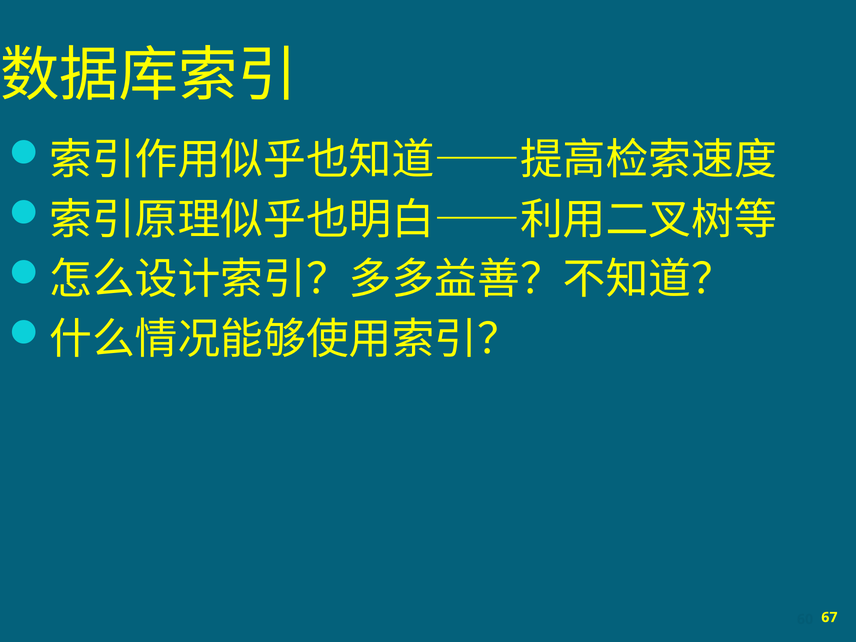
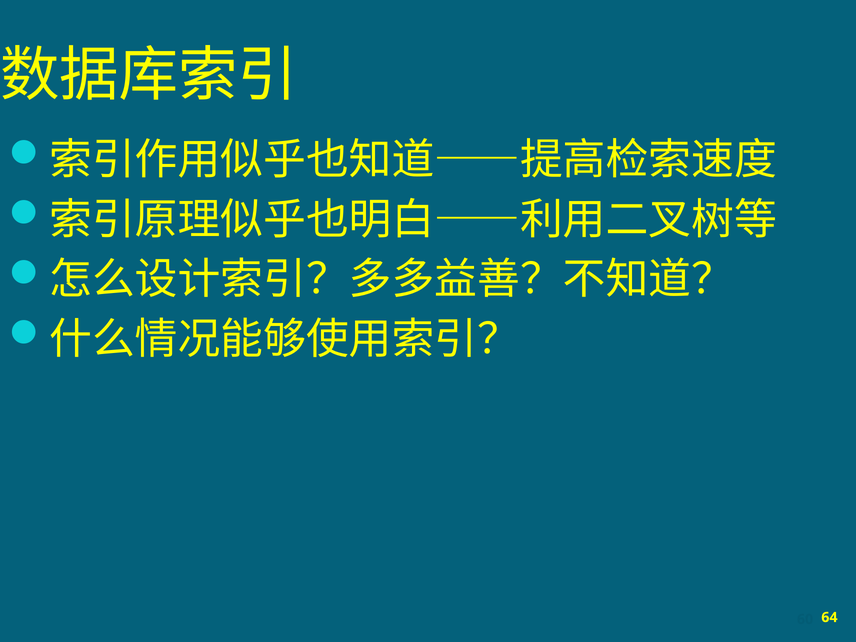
67: 67 -> 64 (829, 617)
